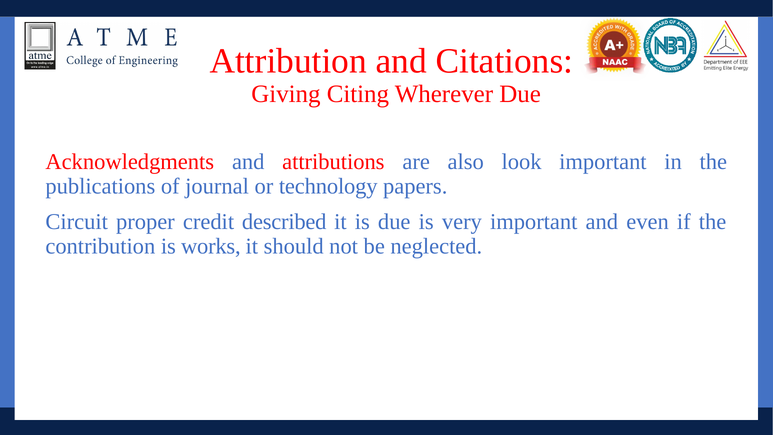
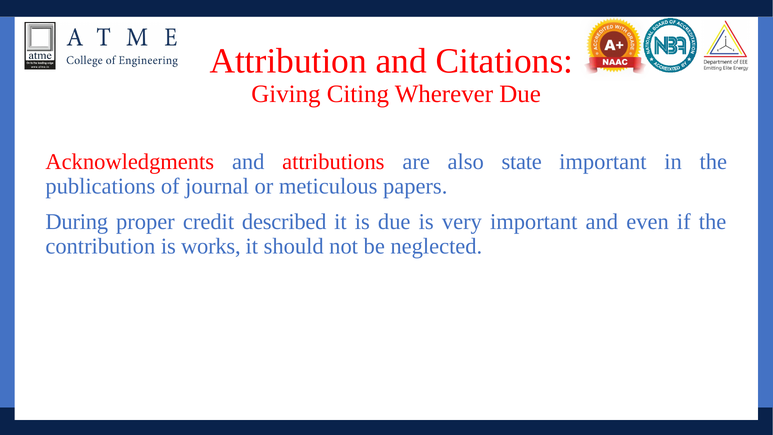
look: look -> state (522, 162)
technology: technology -> meticulous (328, 186)
Circuit: Circuit -> During (77, 222)
